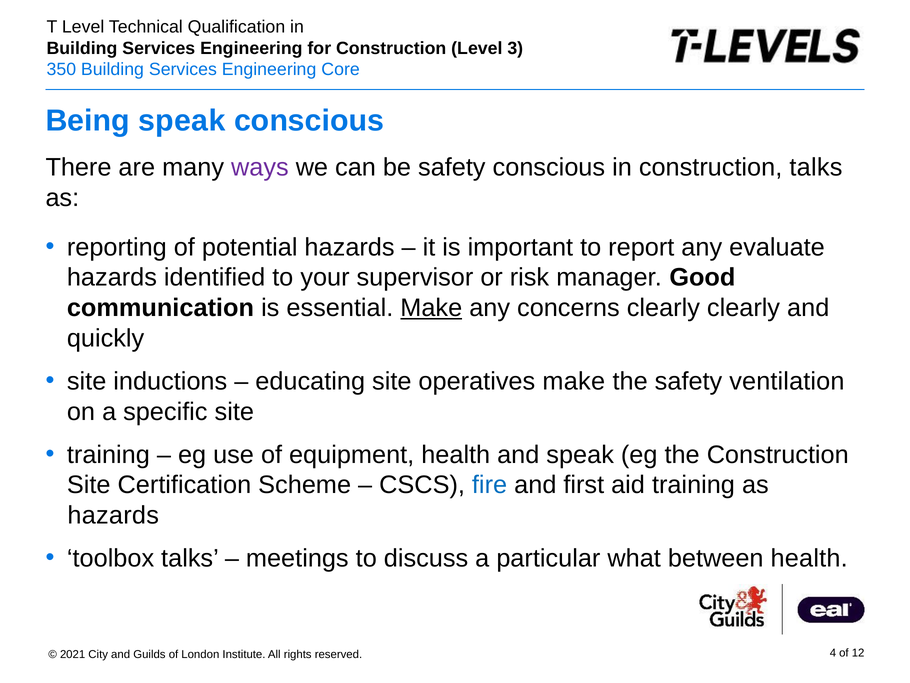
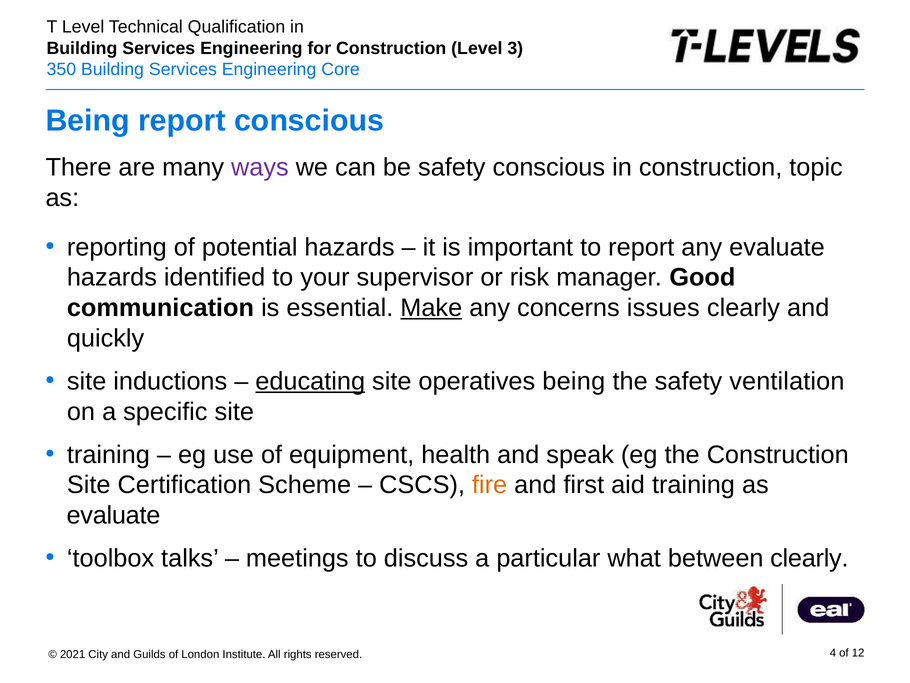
Being speak: speak -> report (182, 121)
construction talks: talks -> topic (816, 167)
concerns clearly: clearly -> issues (663, 308)
educating underline: none -> present (310, 381)
operatives make: make -> being (574, 381)
fire colour: blue -> orange (490, 485)
hazards: hazards -> evaluate (113, 515)
between health: health -> clearly (809, 558)
